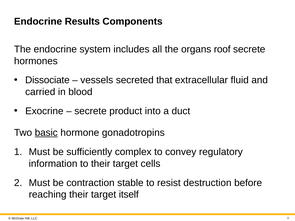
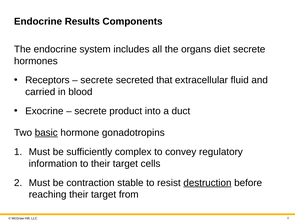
roof: roof -> diet (222, 49)
Dissociate: Dissociate -> Receptors (47, 80)
vessels: vessels -> secrete (97, 80)
destruction underline: none -> present (207, 183)
itself: itself -> from (129, 195)
